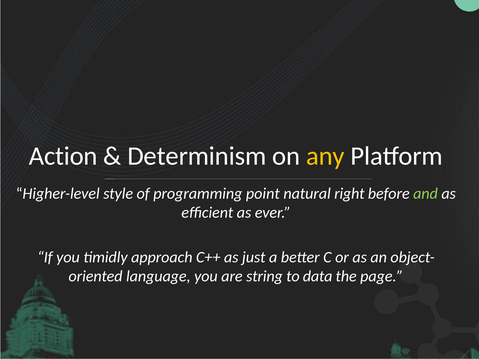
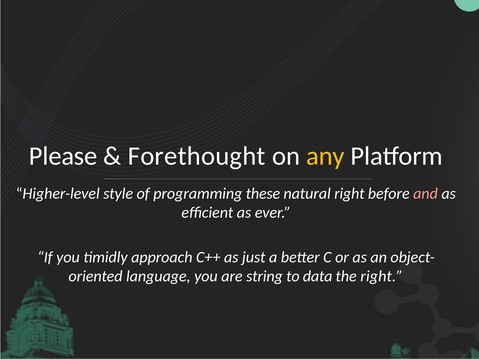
Action: Action -> Please (63, 156)
Determinism: Determinism -> Forethought (197, 156)
point: point -> these (263, 194)
and colour: light green -> pink (425, 194)
the page: page -> right (382, 277)
